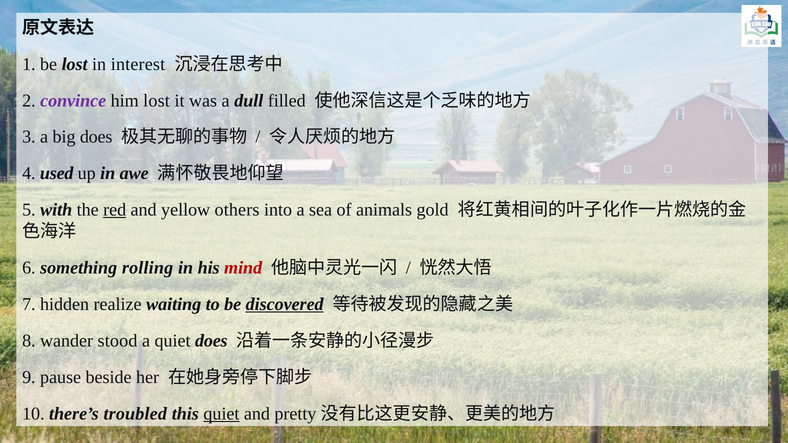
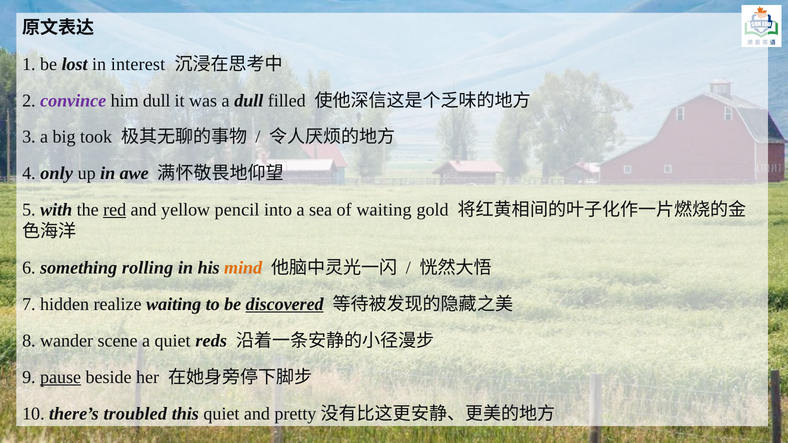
him lost: lost -> dull (157, 101)
big does: does -> took (96, 137)
used: used -> only (57, 174)
others: others -> pencil (237, 210)
of animals: animals -> waiting (384, 210)
mind colour: red -> orange (243, 268)
stood: stood -> scene (118, 341)
quiet does: does -> reds (211, 341)
pause underline: none -> present (61, 377)
quiet underline: present -> none (221, 414)
